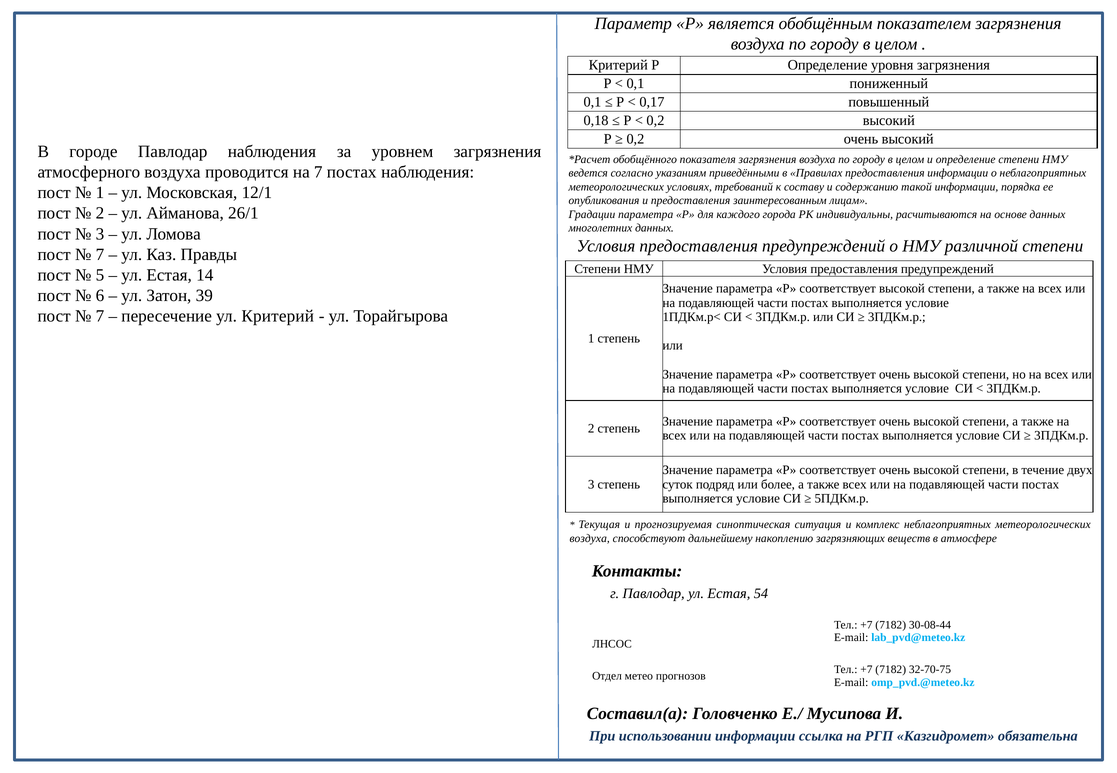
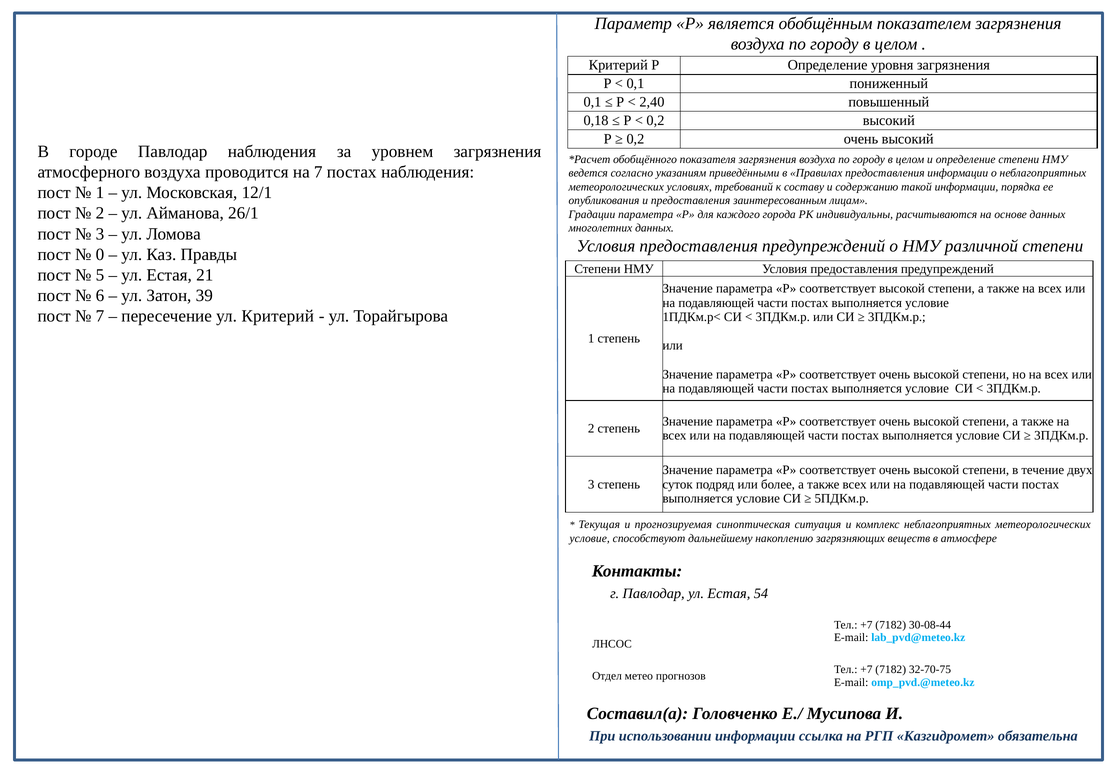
0,17: 0,17 -> 2,40 (652, 102)
7: 7 -> 0 (100, 255)
14: 14 -> 21 (205, 275)
воздуха: воздуха -> условие (590, 539)
